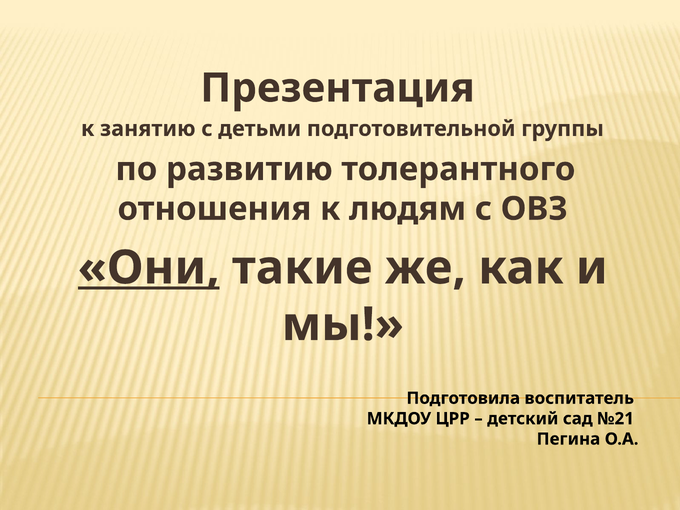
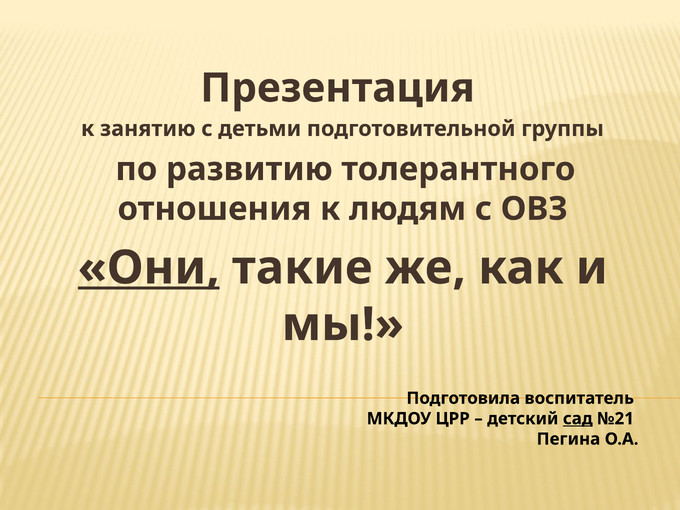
сад underline: none -> present (578, 419)
